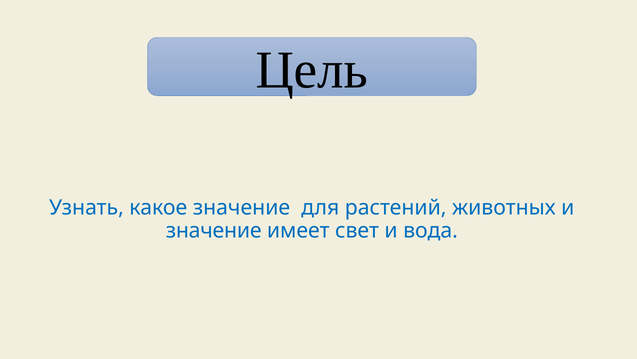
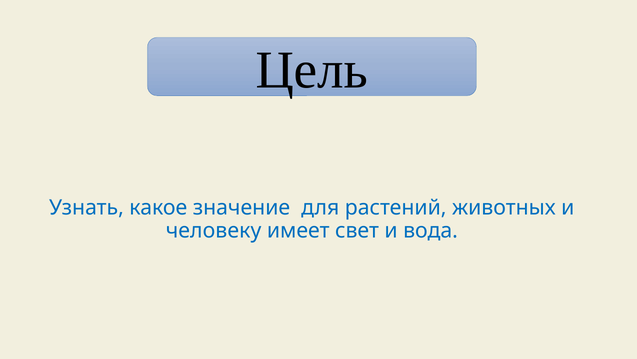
значение: значение -> человеку (214, 230)
